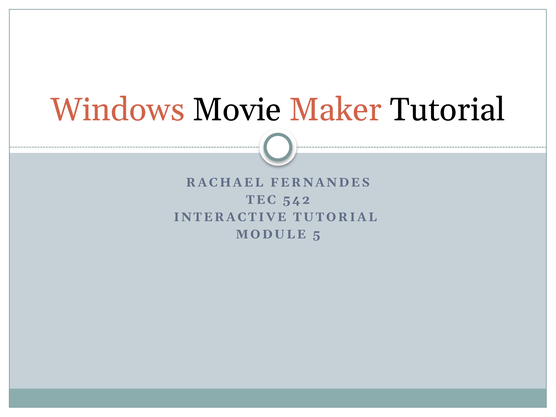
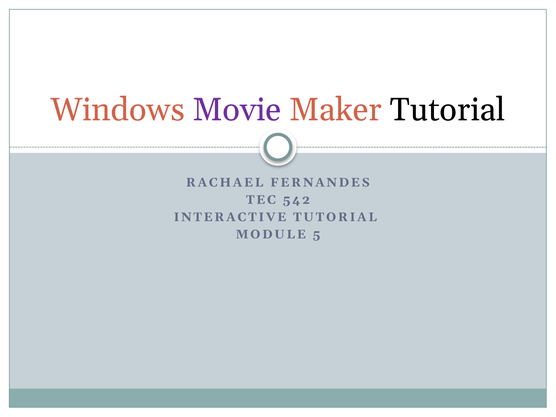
Movie colour: black -> purple (237, 110)
